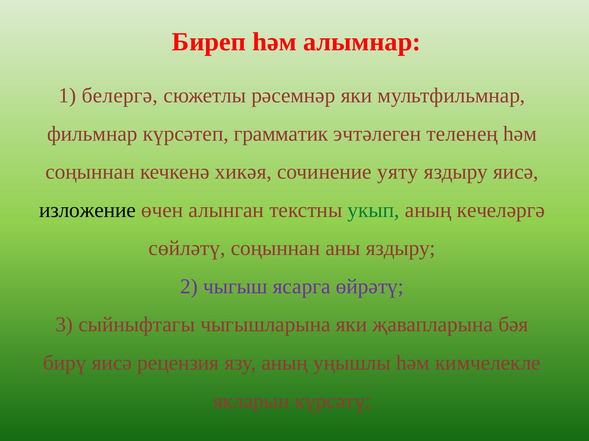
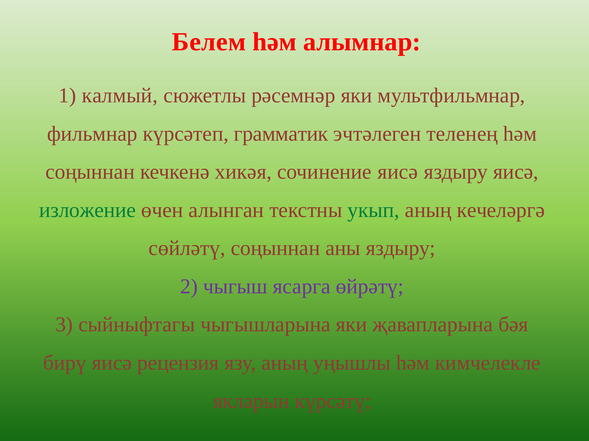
Биреп: Биреп -> Белем (209, 42)
белергә: белергә -> калмый (120, 96)
сочинение уяту: уяту -> яисә (398, 172)
изложение colour: black -> green (87, 210)
